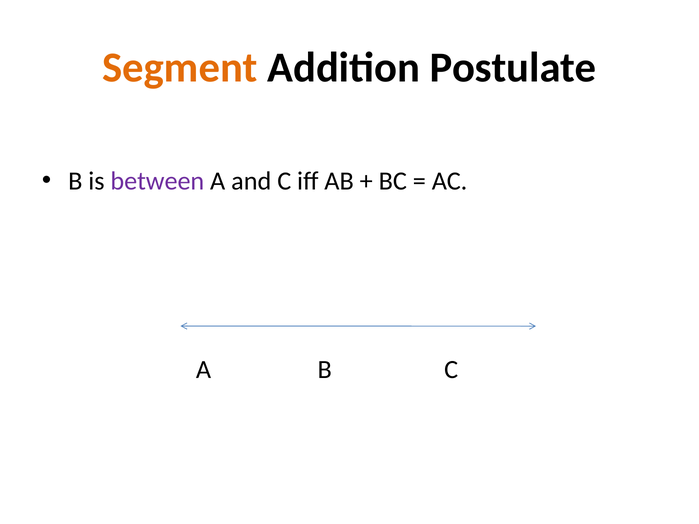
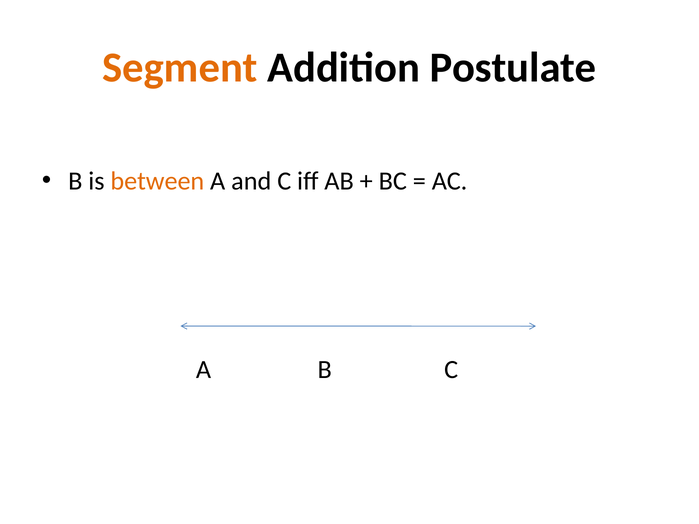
between colour: purple -> orange (157, 181)
